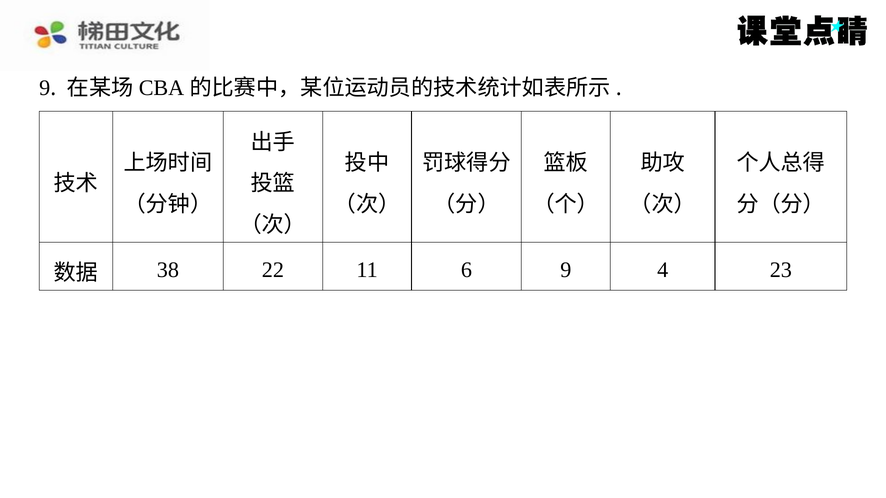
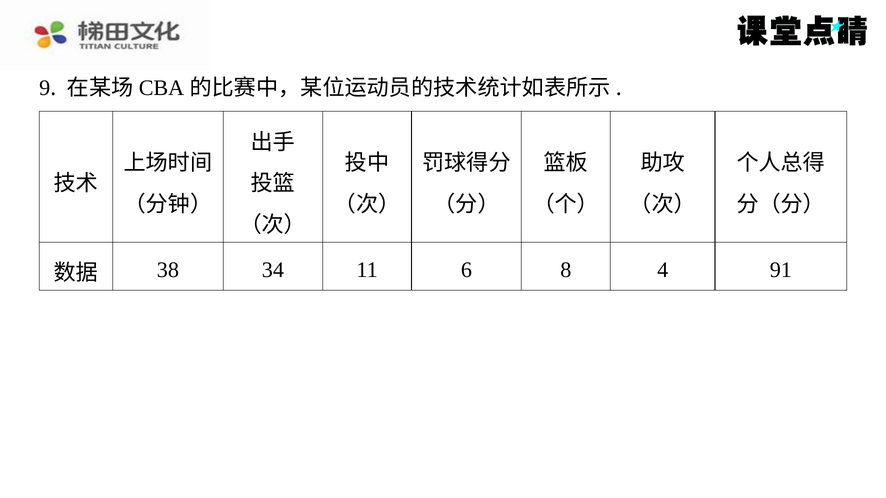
22: 22 -> 34 (273, 270)
6 9: 9 -> 8 (566, 270)
23: 23 -> 91 (781, 270)
